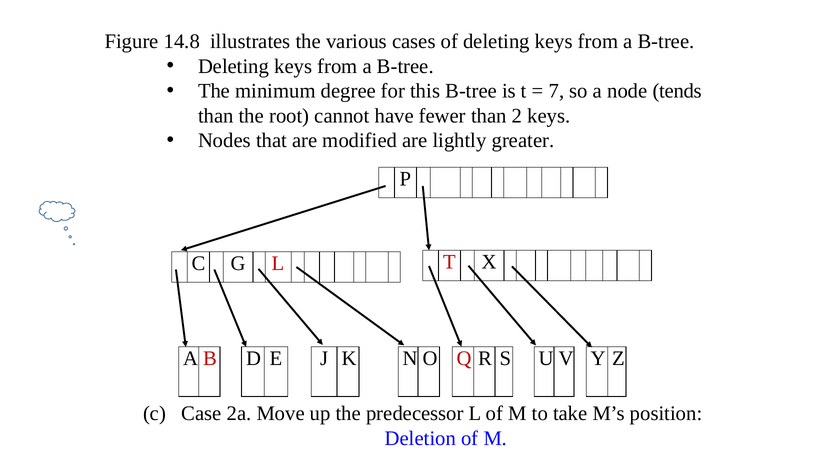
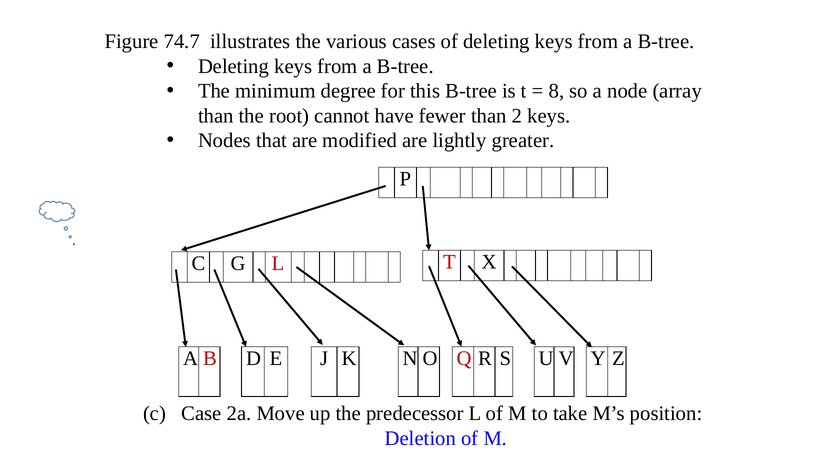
14.8: 14.8 -> 74.7 (182, 41)
7: 7 -> 8 (556, 91)
tends: tends -> array (677, 91)
